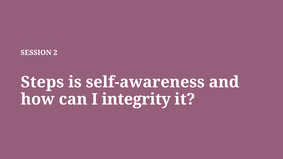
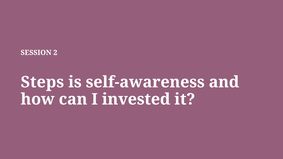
integrity: integrity -> invested (136, 99)
